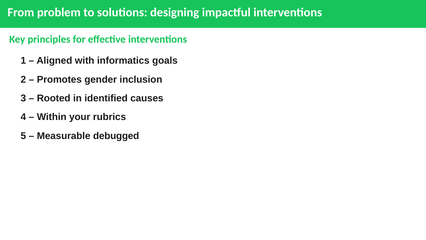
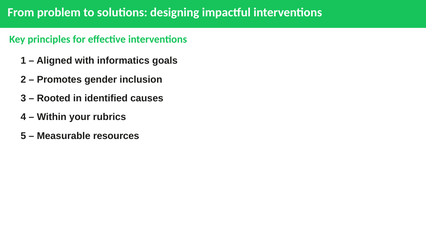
debugged: debugged -> resources (116, 136)
